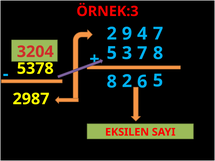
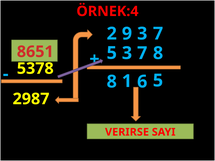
ÖRNEK:3: ÖRNEK:3 -> ÖRNEK:4 (107, 11)
9 4: 4 -> 3 (142, 34)
3204: 3204 -> 8651 (35, 52)
8 2: 2 -> 1 (127, 81)
EKSILEN: EKSILEN -> VERIRSE (127, 132)
